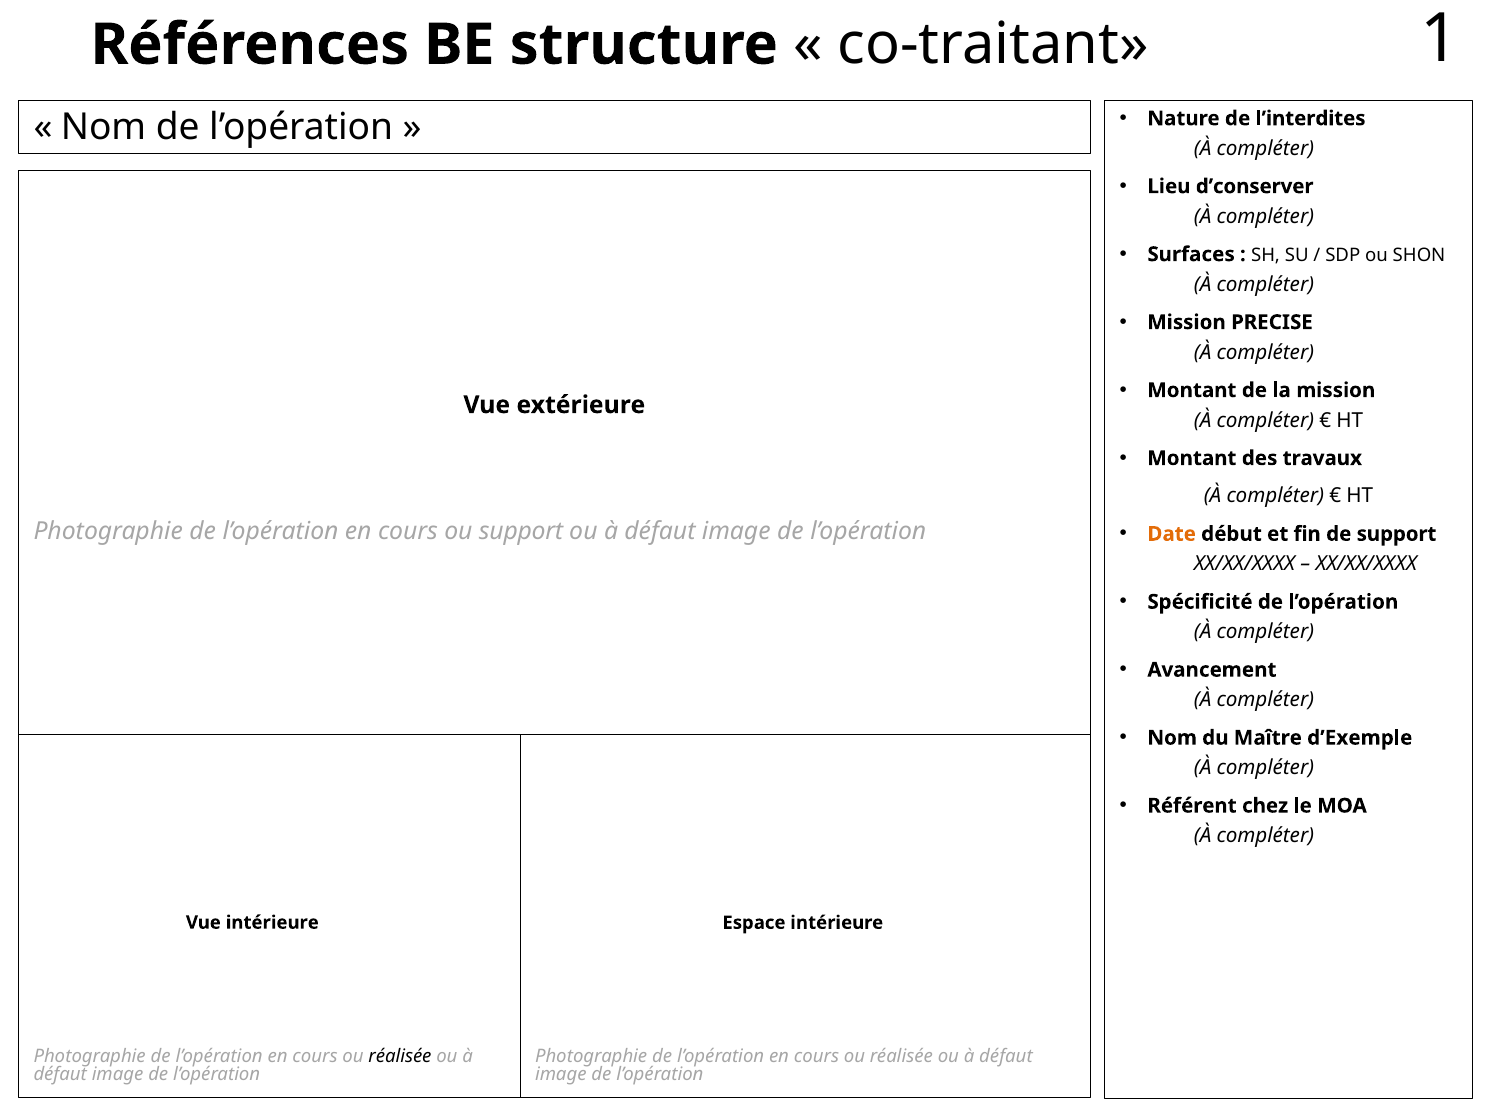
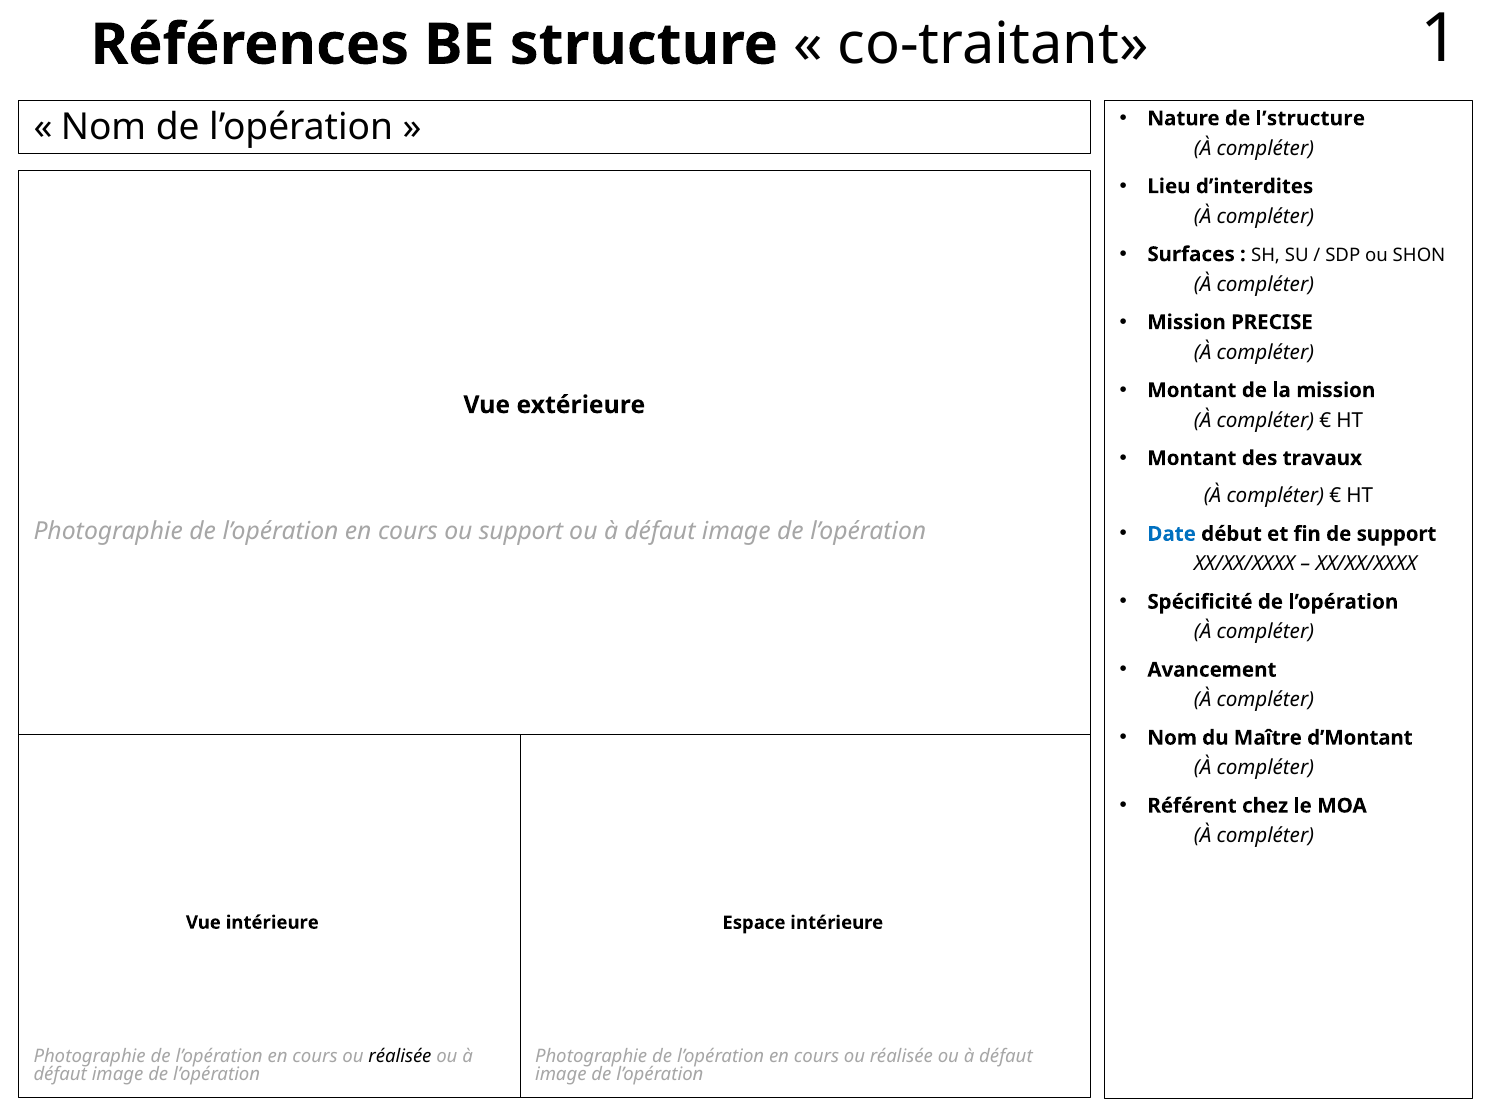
l’interdites: l’interdites -> l’structure (1310, 118)
d’conserver: d’conserver -> d’interdites (1255, 186)
Date colour: orange -> blue (1172, 534)
d’Exemple: d’Exemple -> d’Montant (1360, 737)
